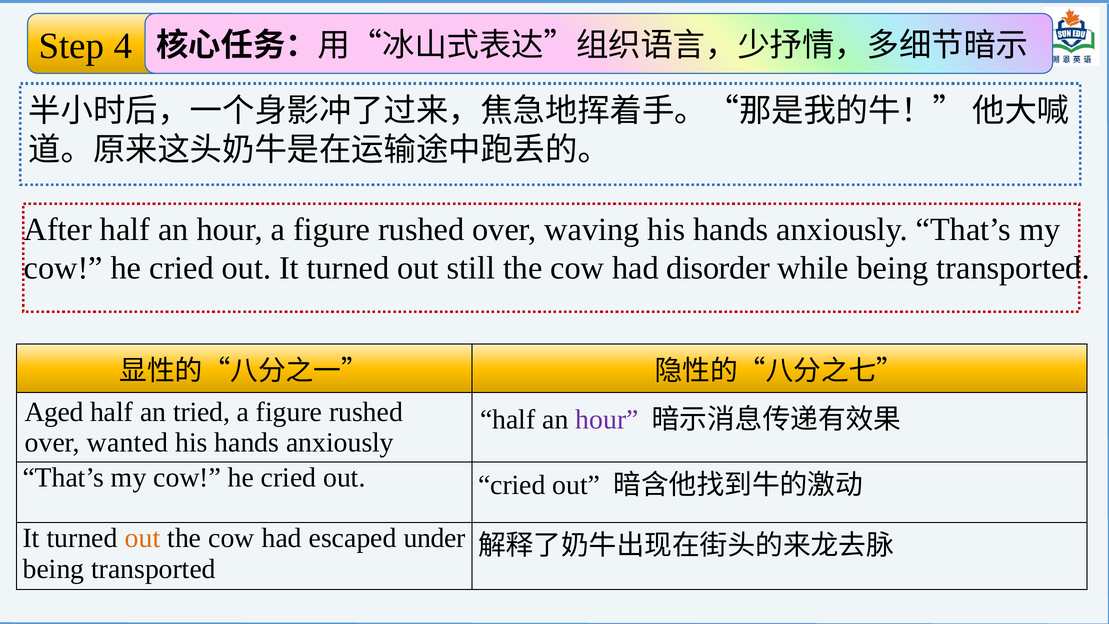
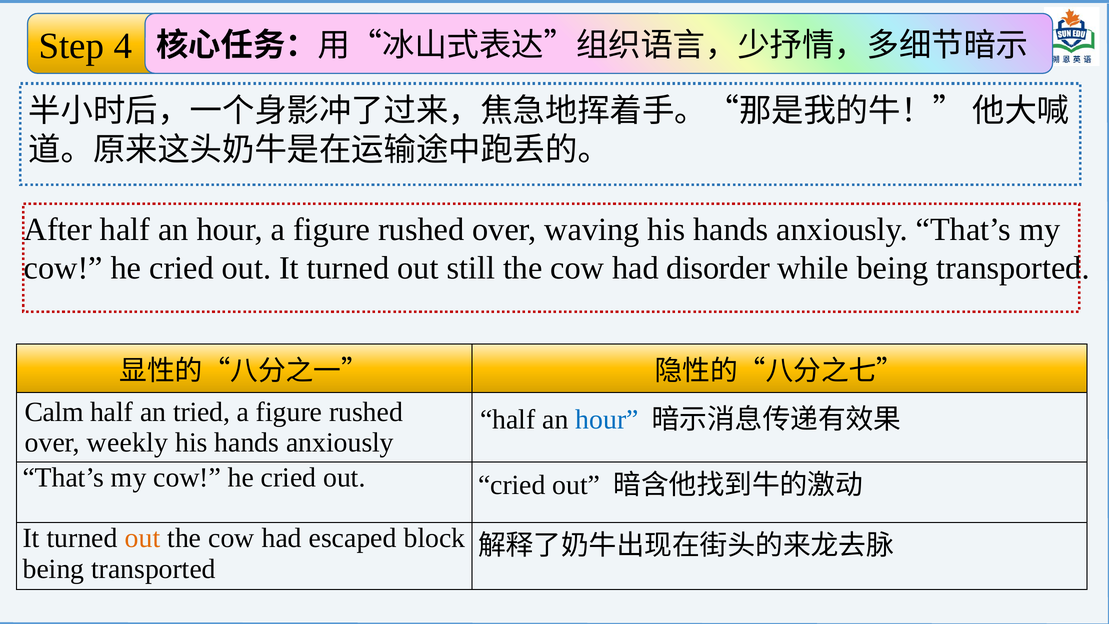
Aged: Aged -> Calm (54, 412)
hour colour: purple -> blue (607, 420)
wanted: wanted -> weekly (127, 443)
under: under -> block (434, 538)
